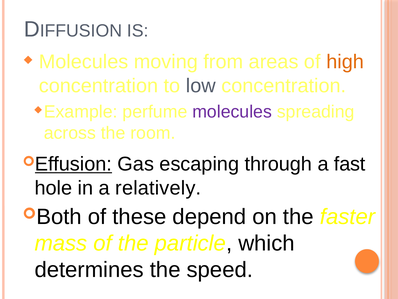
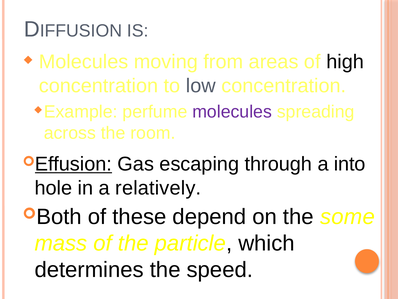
high colour: orange -> black (345, 62)
fast: fast -> into (350, 164)
faster: faster -> some (347, 216)
